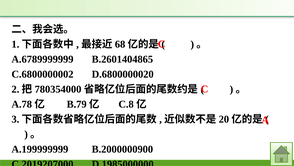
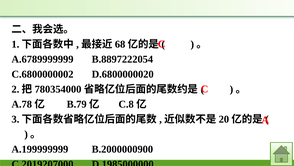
B.2601404865: B.2601404865 -> B.8897222054 (122, 59)
